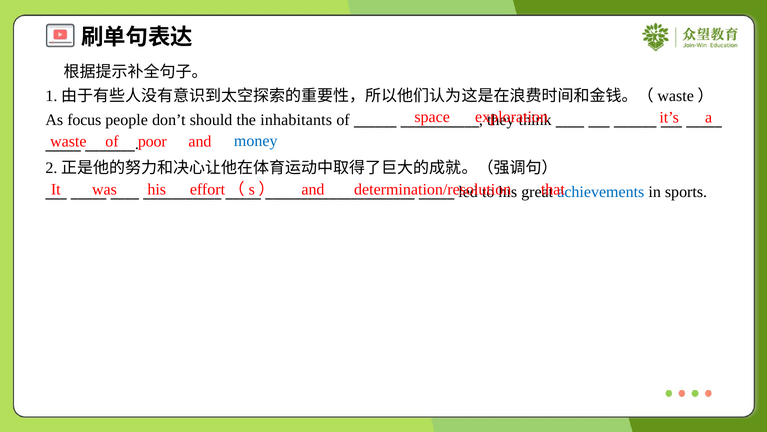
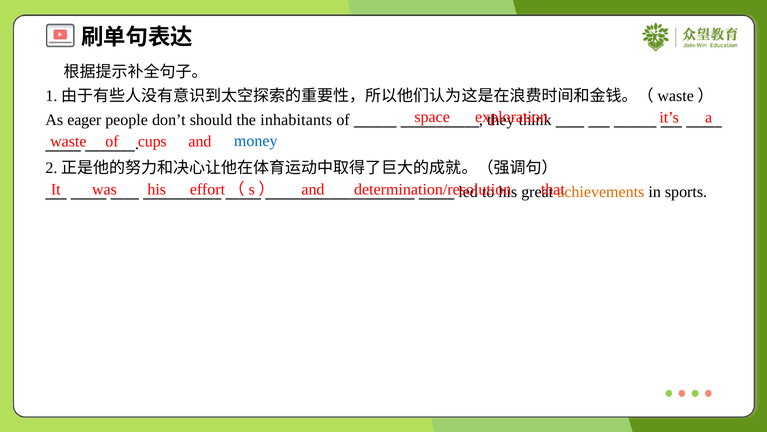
focus: focus -> eager (84, 120)
poor: poor -> cups (152, 141)
achievements colour: blue -> orange (601, 192)
